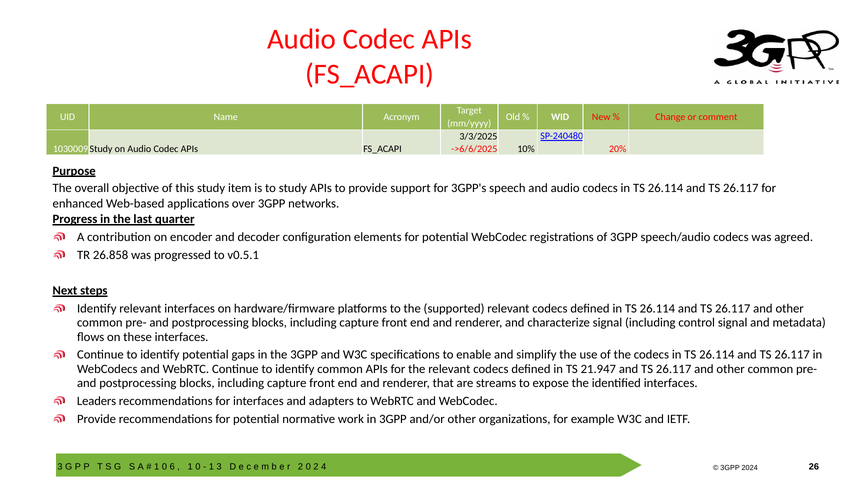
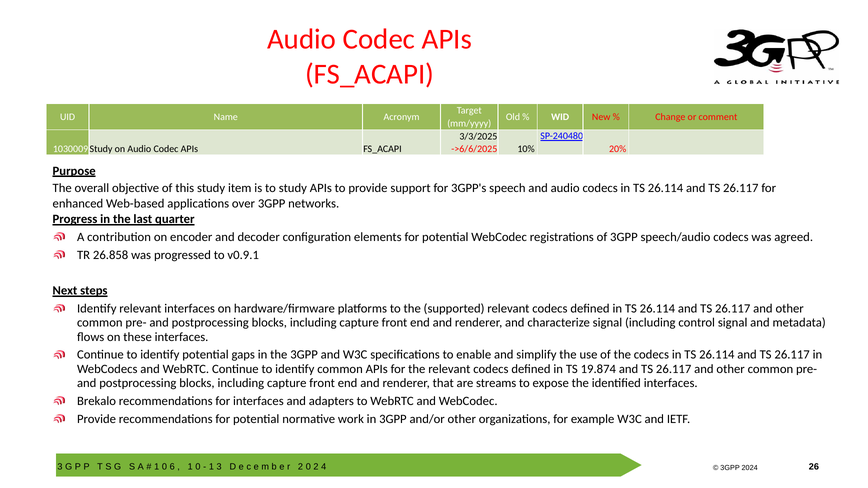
v0.5.1: v0.5.1 -> v0.9.1 (243, 255)
21.947: 21.947 -> 19.874 (598, 369)
Leaders: Leaders -> Brekalo (97, 401)
